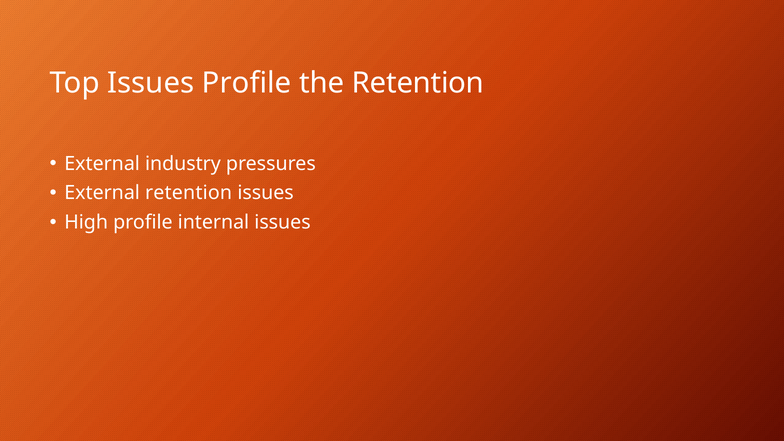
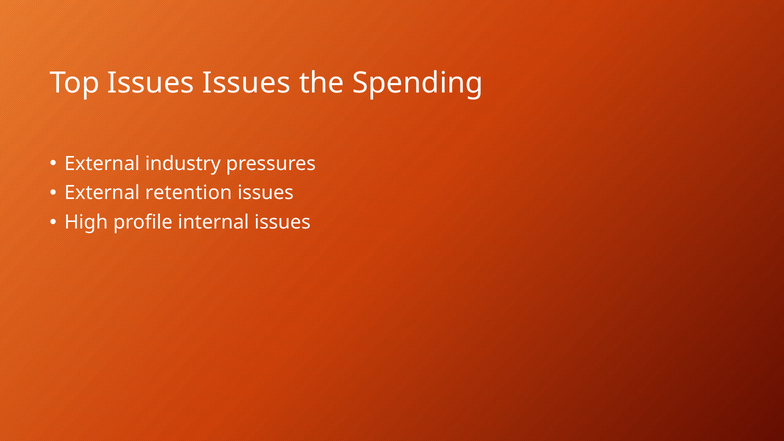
Issues Profile: Profile -> Issues (246, 83)
the Retention: Retention -> Spending (418, 83)
